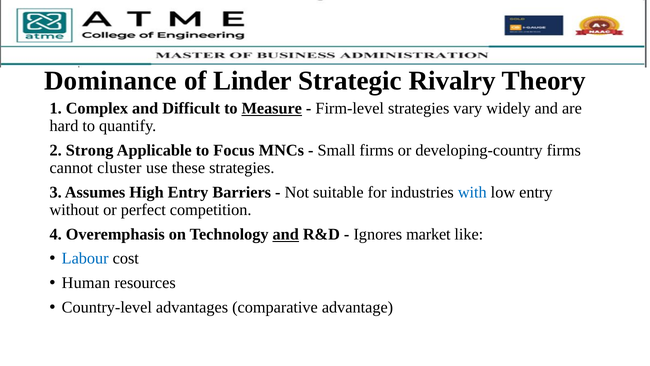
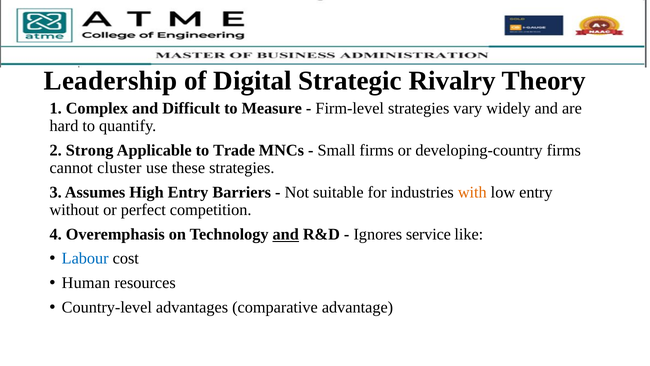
Dominance: Dominance -> Leadership (110, 81)
Linder: Linder -> Digital (253, 81)
Measure underline: present -> none (272, 108)
Focus: Focus -> Trade (234, 150)
with colour: blue -> orange (472, 192)
market: market -> service (428, 234)
